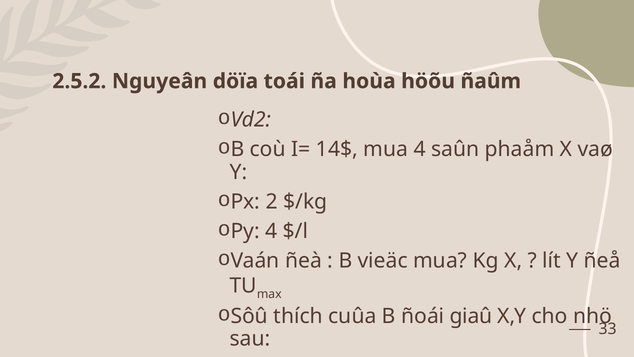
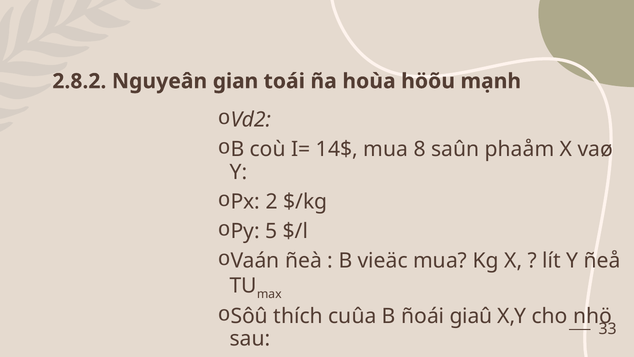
2.5.2: 2.5.2 -> 2.8.2 (79, 81)
döïa: döïa -> gian (236, 81)
ñaûm: ñaûm -> mạnh (491, 81)
mua 4: 4 -> 8 (420, 149)
Py 4: 4 -> 5 (271, 231)
